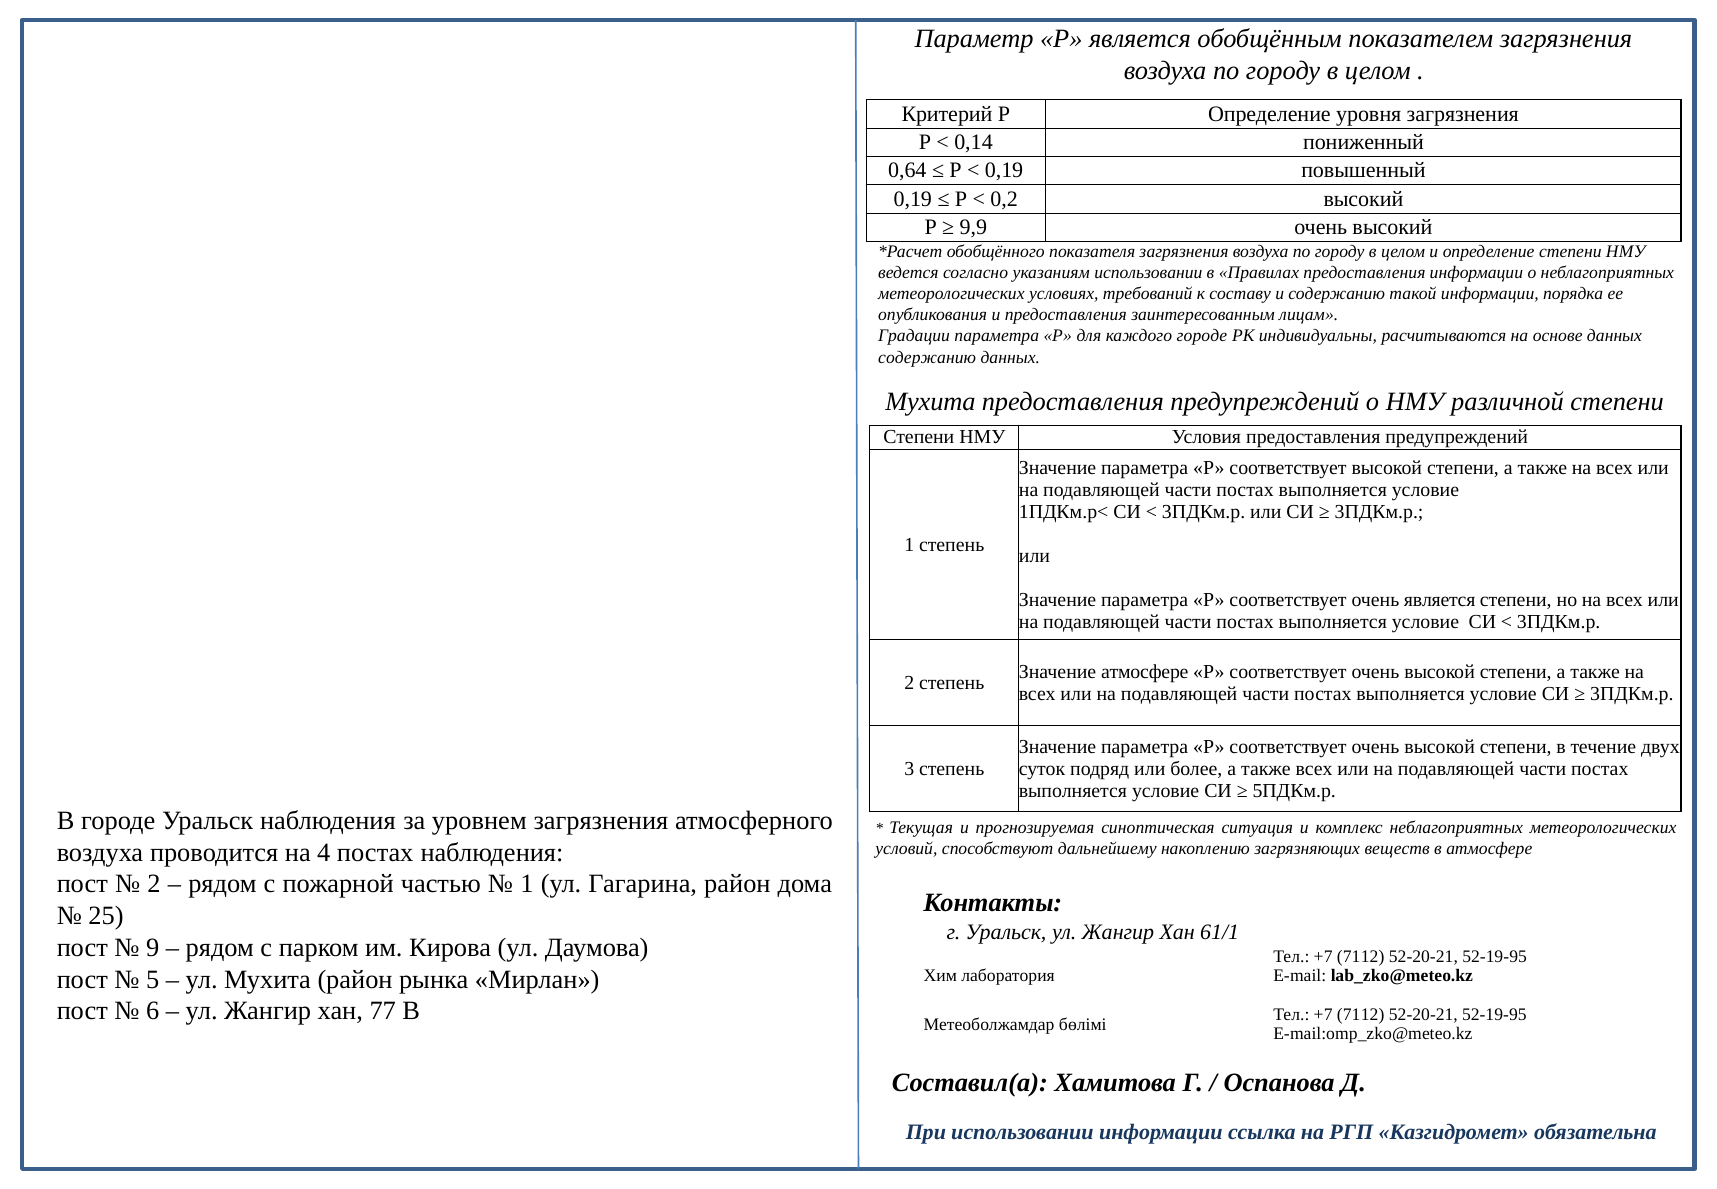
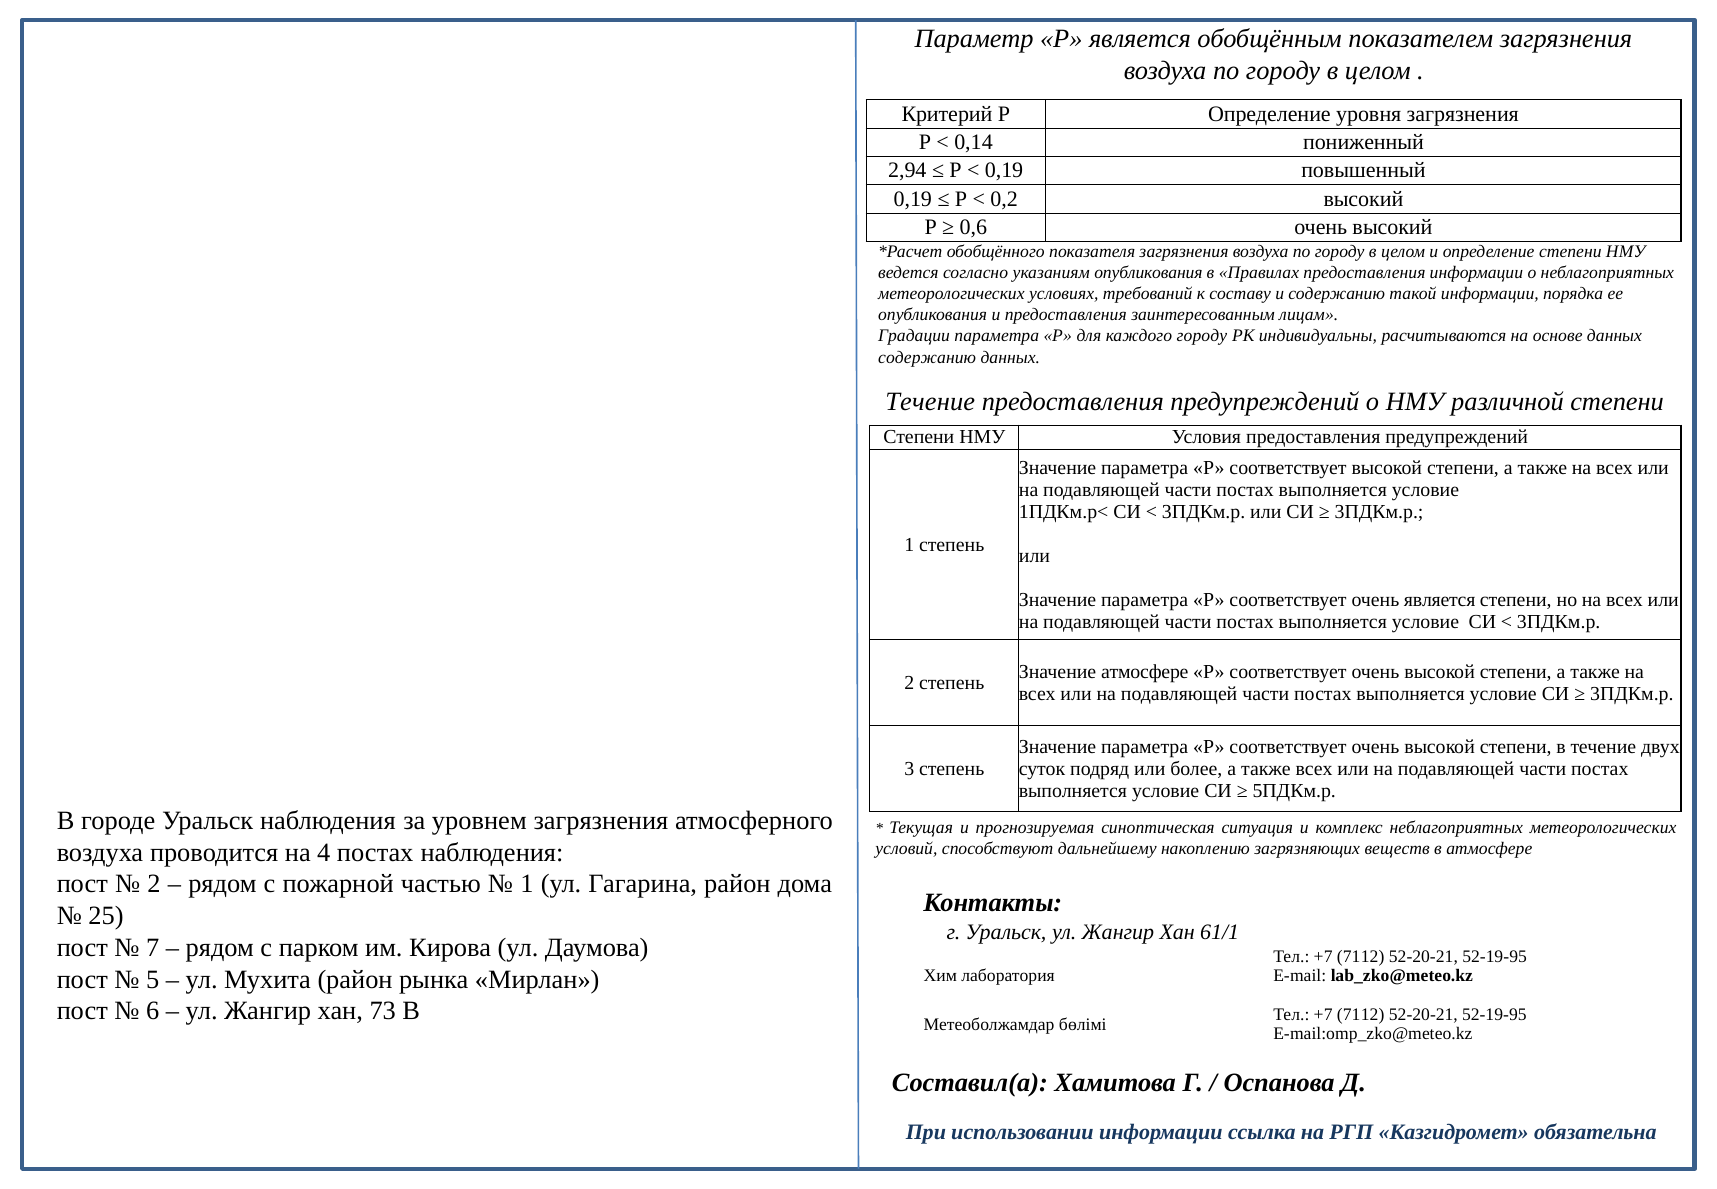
0,64: 0,64 -> 2,94 (907, 170)
9,9: 9,9 -> 0,6 (973, 227)
указаниям использовании: использовании -> опубликования (1148, 273)
каждого городе: городе -> городу (1202, 336)
Мухита: Мухита -> Течение (930, 402)
9: 9 -> 7 (153, 947)
77: 77 -> 73 (383, 1011)
